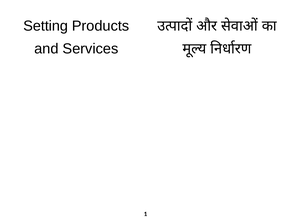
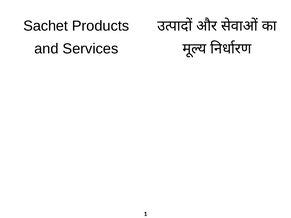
Setting: Setting -> Sachet (46, 26)
